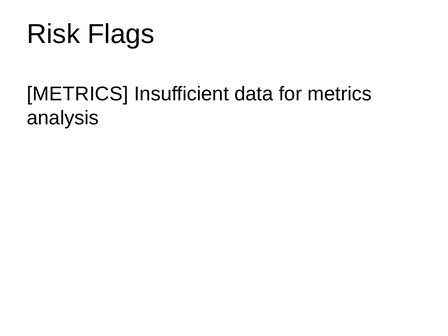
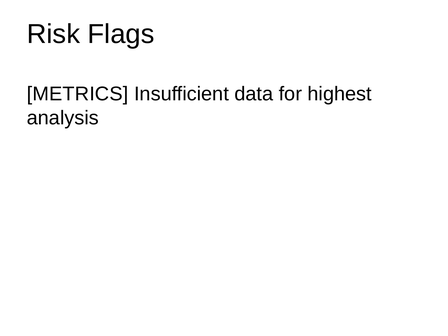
for metrics: metrics -> highest (340, 94)
